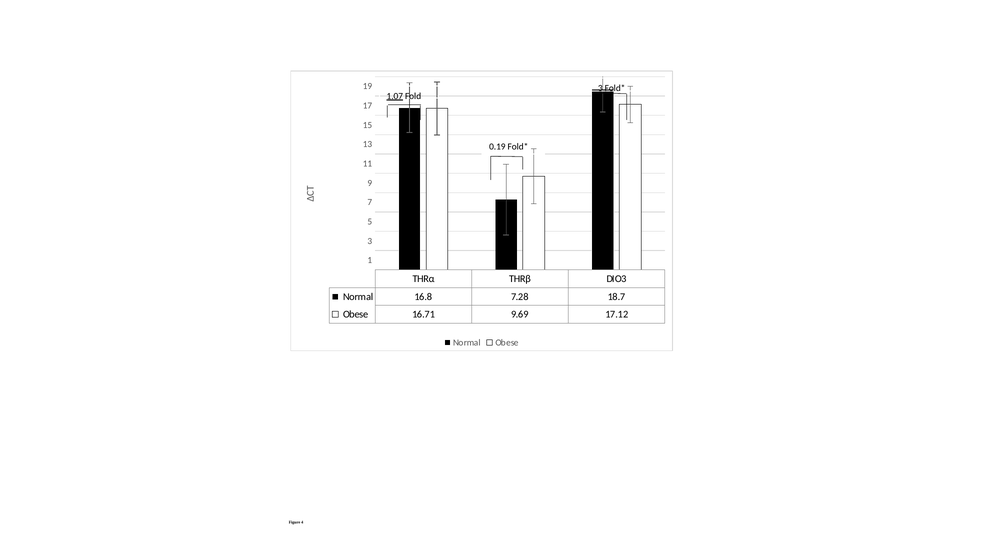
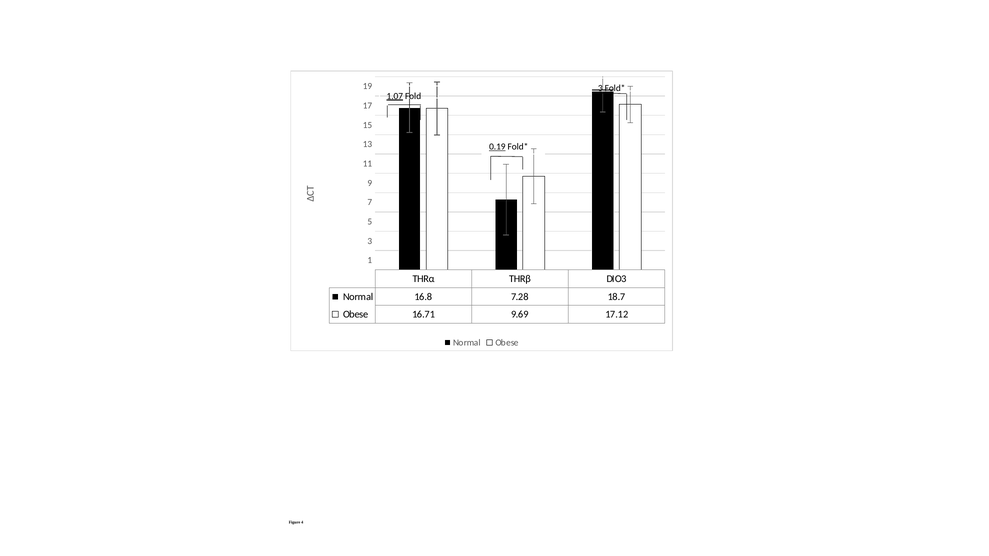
0.19 underline: none -> present (497, 147)
